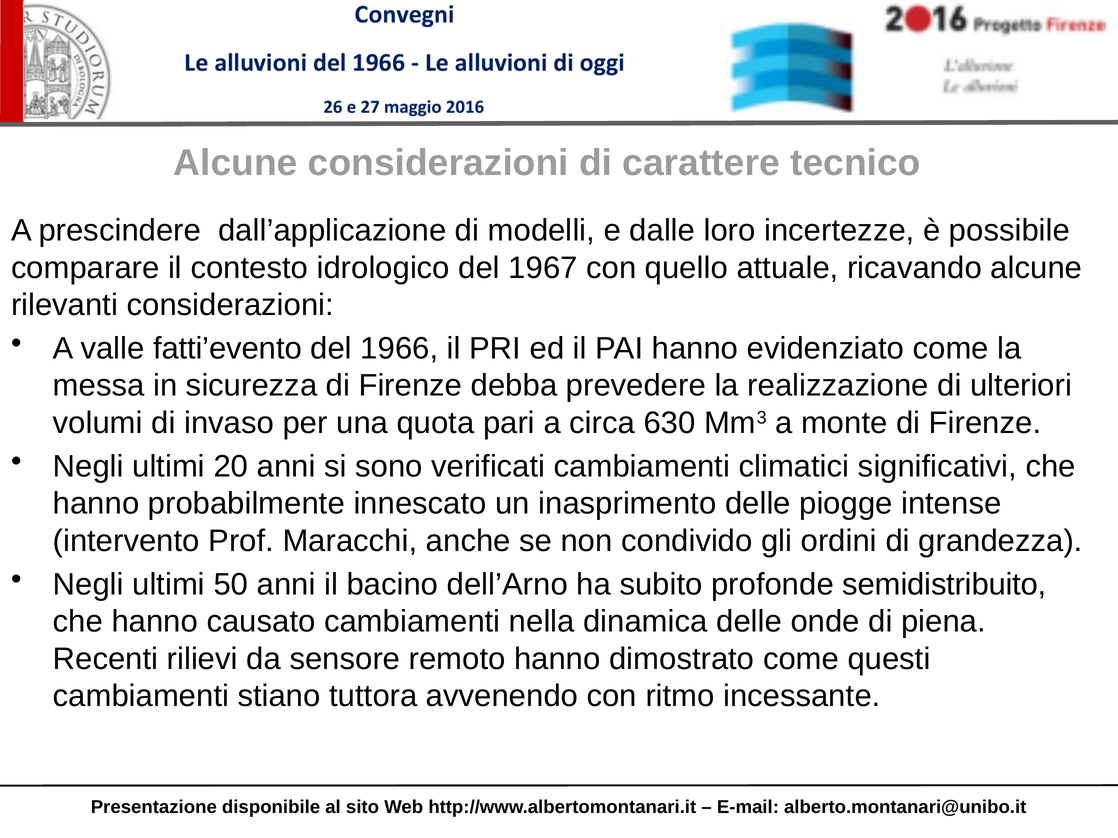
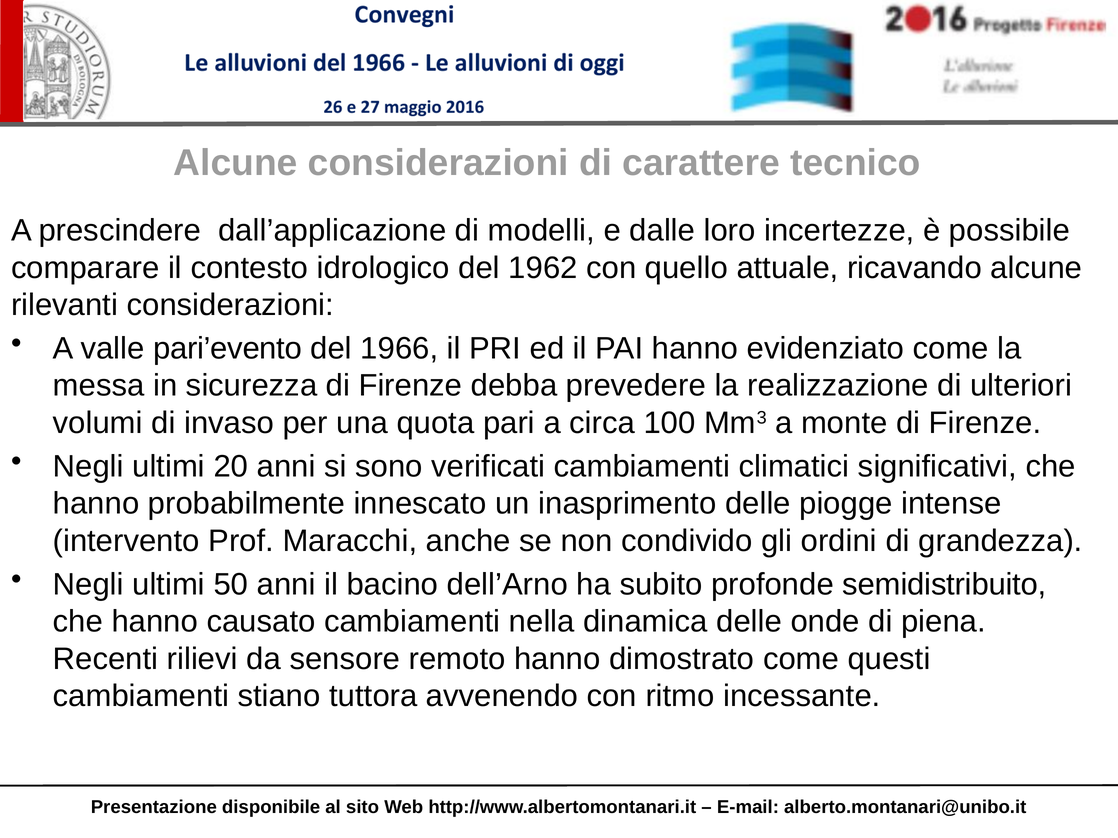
1967: 1967 -> 1962 (543, 268)
fatti’evento: fatti’evento -> pari’evento (228, 349)
630: 630 -> 100 (670, 423)
